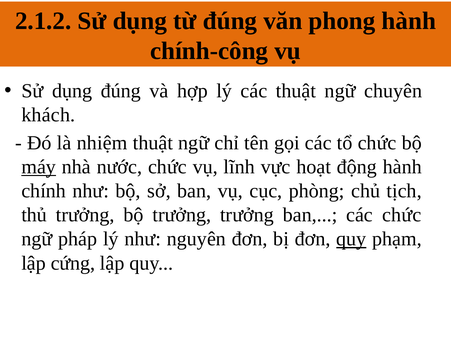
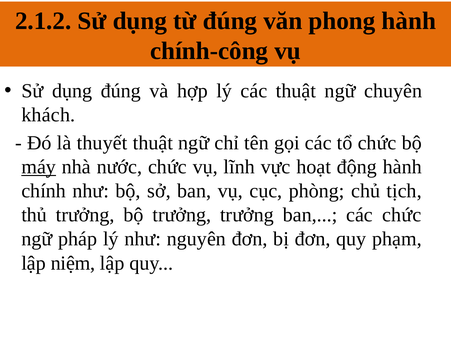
nhiệm: nhiệm -> thuyết (102, 143)
quy underline: present -> none (351, 239)
cứng: cứng -> niệm (73, 263)
